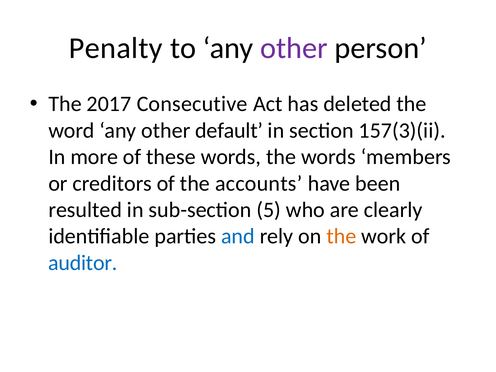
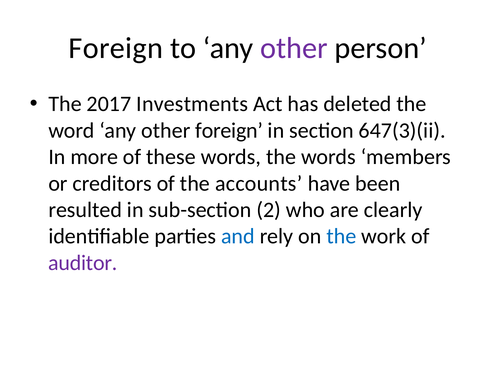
Penalty: Penalty -> Foreign (116, 48)
Consecutive: Consecutive -> Investments (192, 104)
other default: default -> foreign (229, 131)
157(3)(ii: 157(3)(ii -> 647(3)(ii (402, 131)
5: 5 -> 2 (269, 210)
the colour: orange -> blue (341, 236)
auditor colour: blue -> purple (83, 263)
